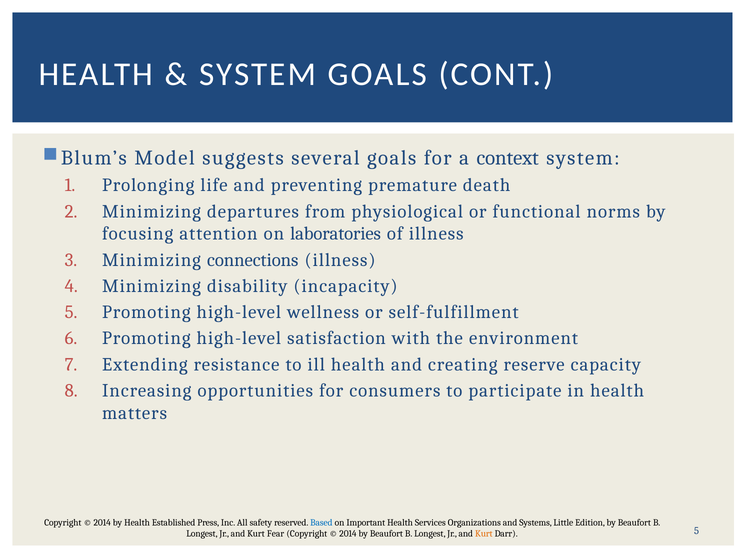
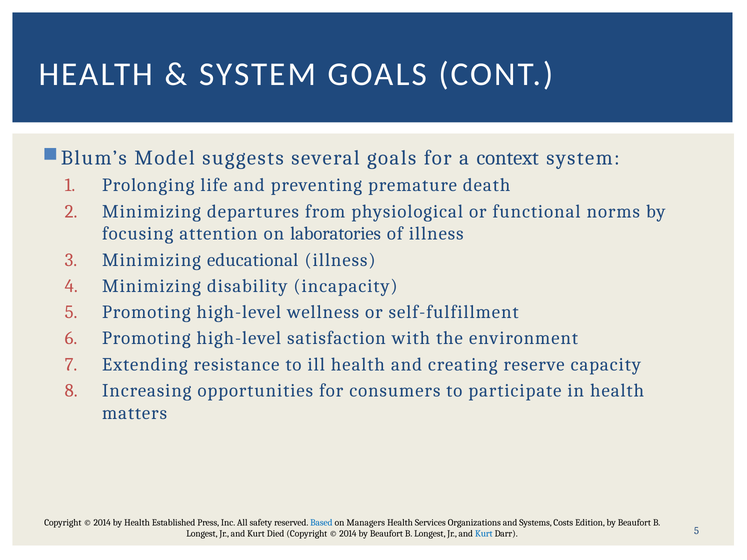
connections: connections -> educational (253, 260)
Important: Important -> Managers (366, 523)
Little: Little -> Costs (563, 523)
Fear: Fear -> Died (276, 534)
Kurt colour: orange -> blue (484, 534)
